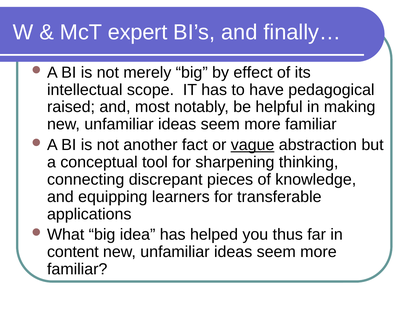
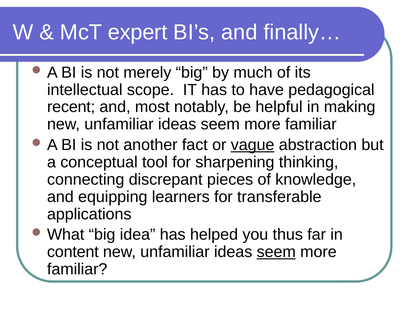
effect: effect -> much (253, 72)
raised: raised -> recent (71, 107)
seem underline: none -> present (276, 252)
